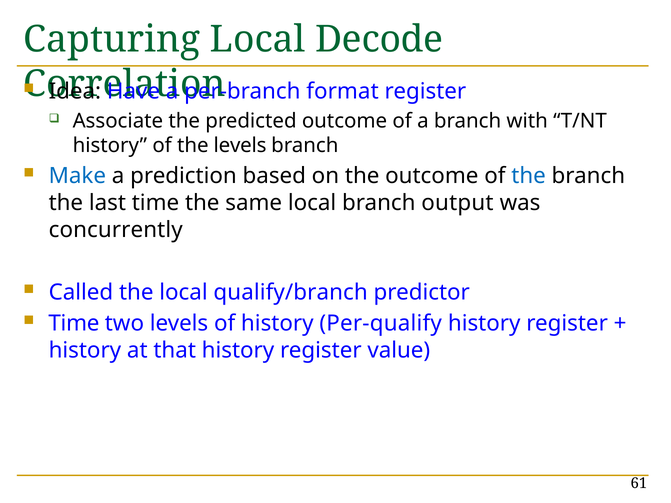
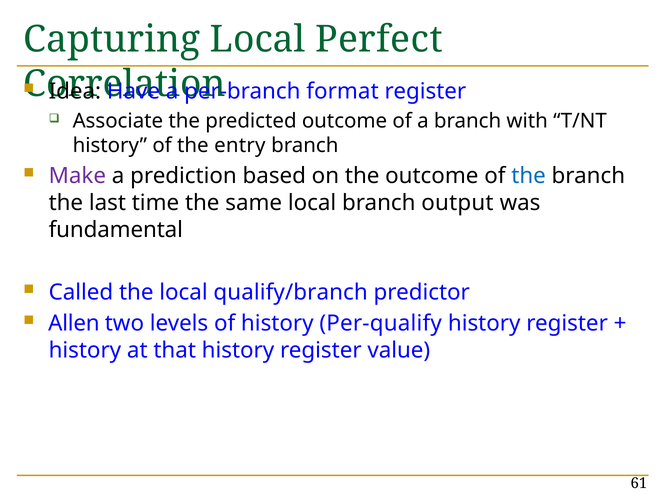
Decode: Decode -> Perfect (379, 40)
the levels: levels -> entry (240, 146)
Make colour: blue -> purple (77, 176)
concurrently: concurrently -> fundamental (116, 230)
Time: Time -> Allen (74, 324)
